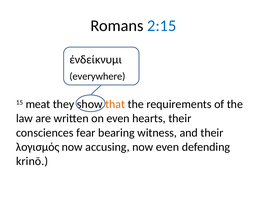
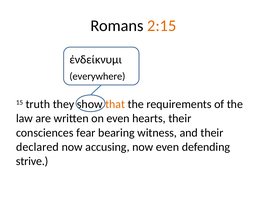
2:15 colour: blue -> orange (162, 26)
meat: meat -> truth (38, 104)
λογισμός: λογισμός -> declared (37, 147)
krinō: krinō -> strive (32, 161)
